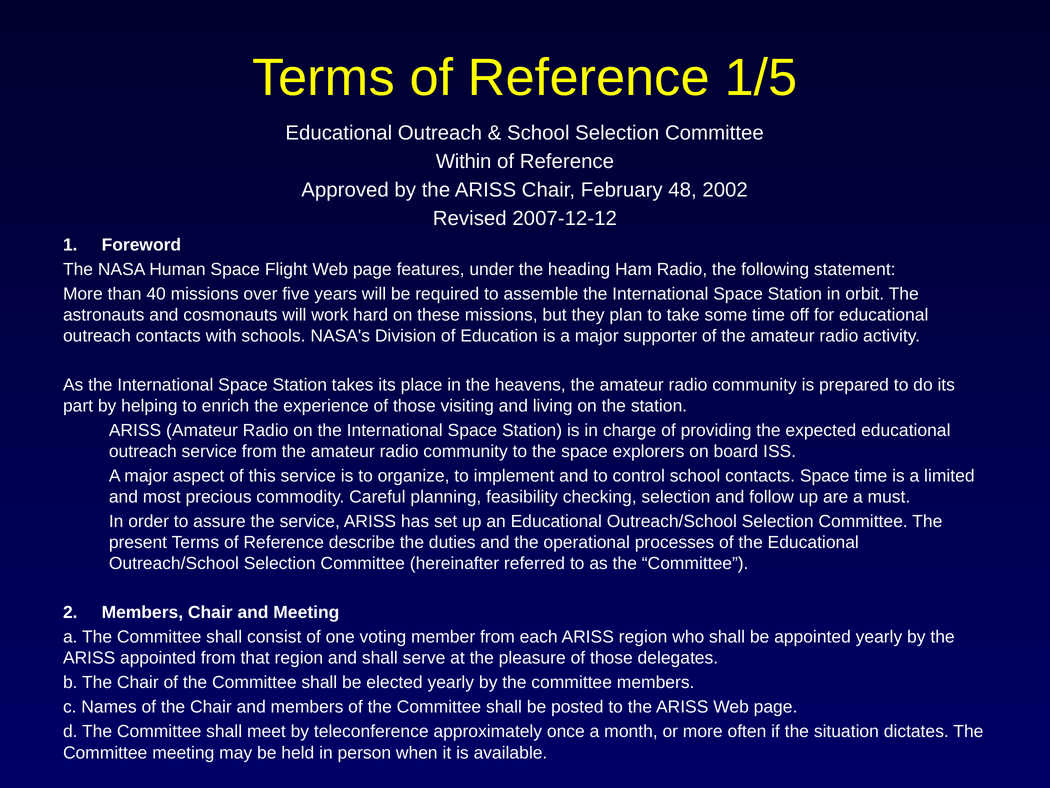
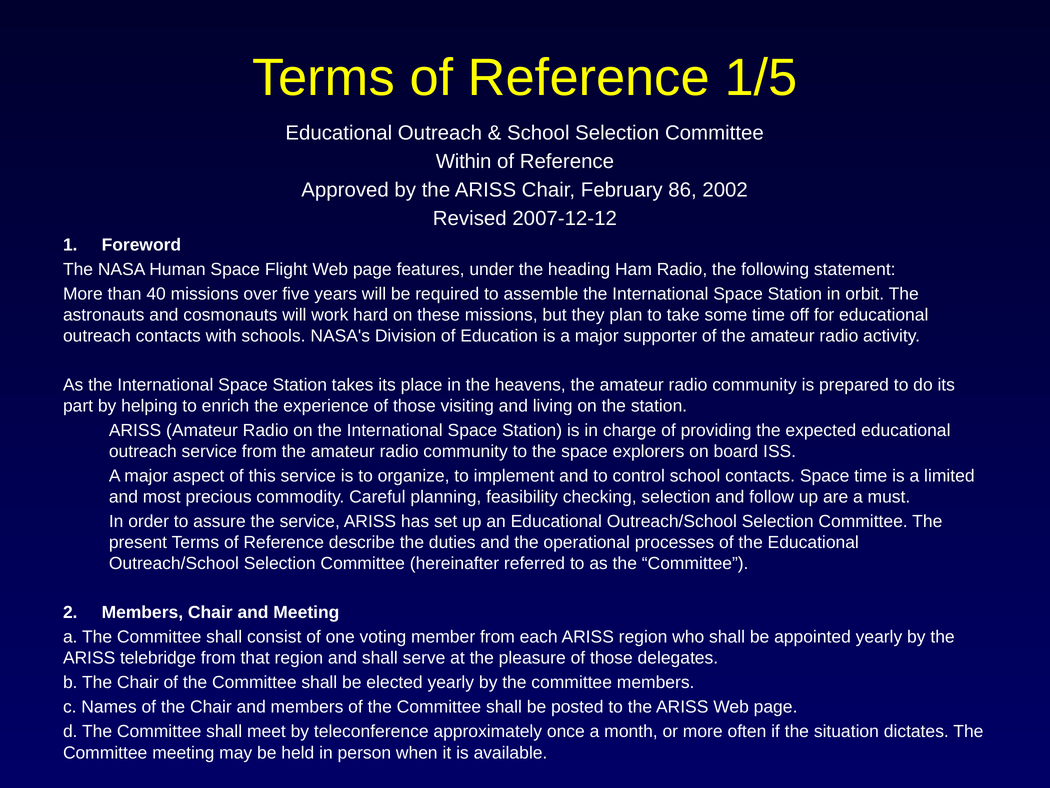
48: 48 -> 86 (683, 190)
ARISS appointed: appointed -> telebridge (158, 658)
